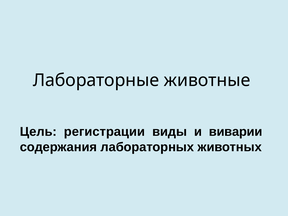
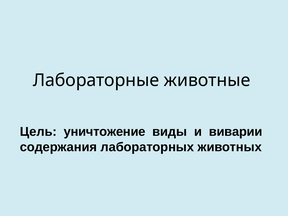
регистрации: регистрации -> уничтожение (105, 132)
